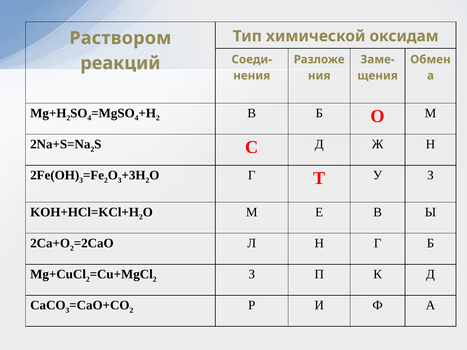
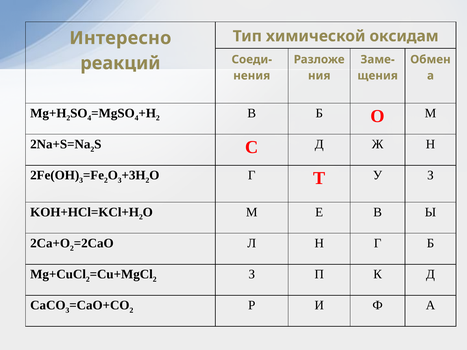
Раствором: Раствором -> Интересно (120, 38)
